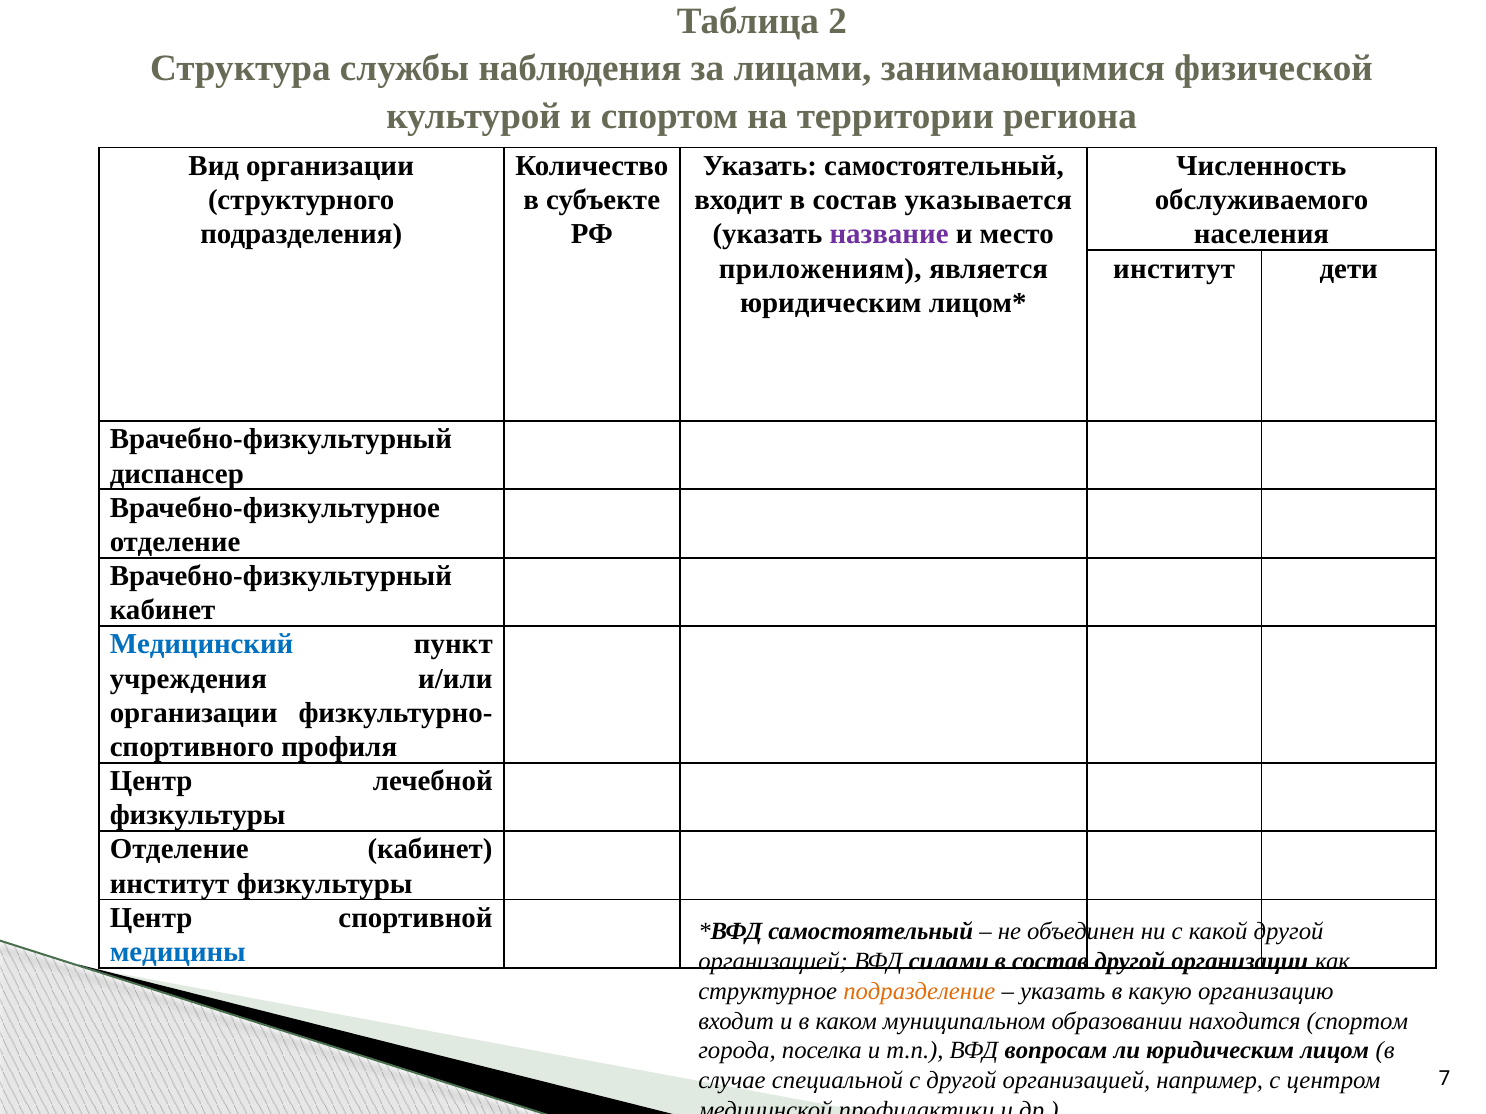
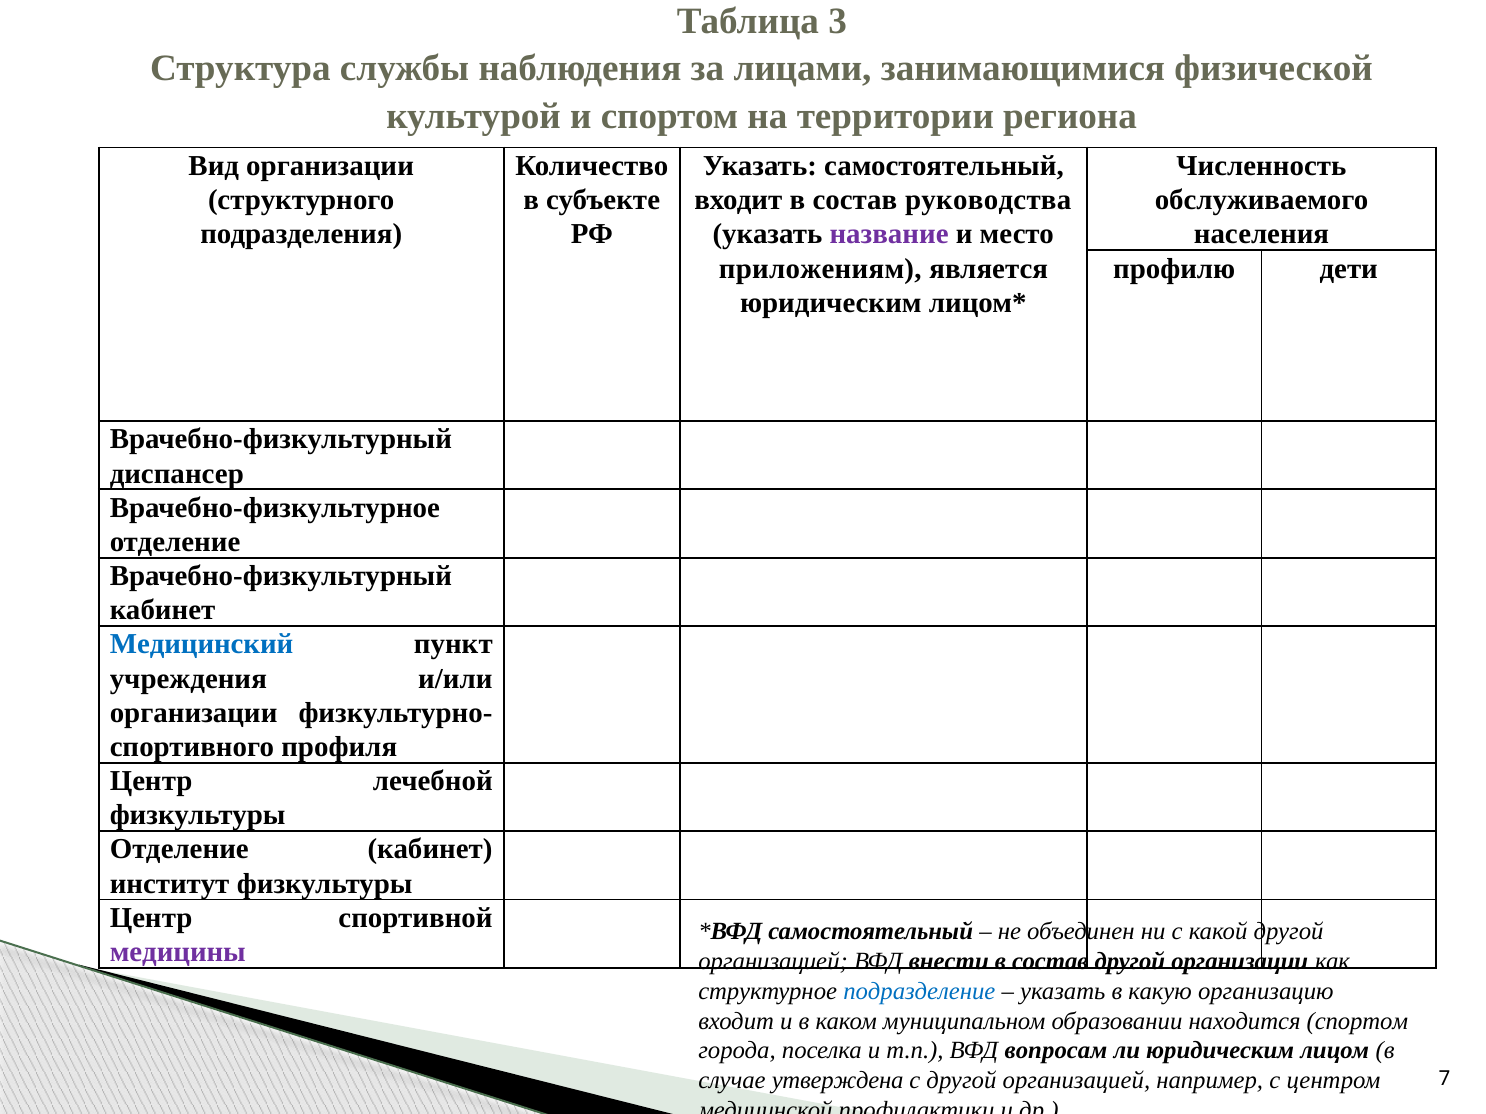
2: 2 -> 3 (838, 21)
указывается: указывается -> руководства (988, 200)
институт: институт -> профилю (1174, 269)
медицины colour: blue -> purple (178, 952)
силами: силами -> внести (949, 962)
подразделение colour: orange -> blue (919, 992)
специальной: специальной -> утверждена (838, 1081)
